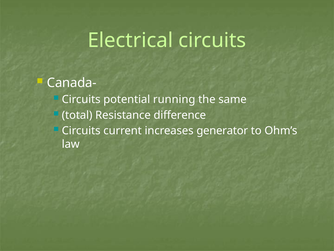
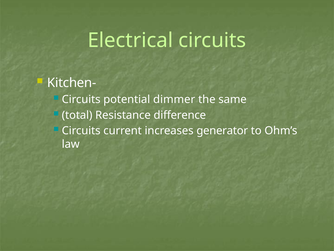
Canada-: Canada- -> Kitchen- (72, 83)
running: running -> dimmer (174, 99)
